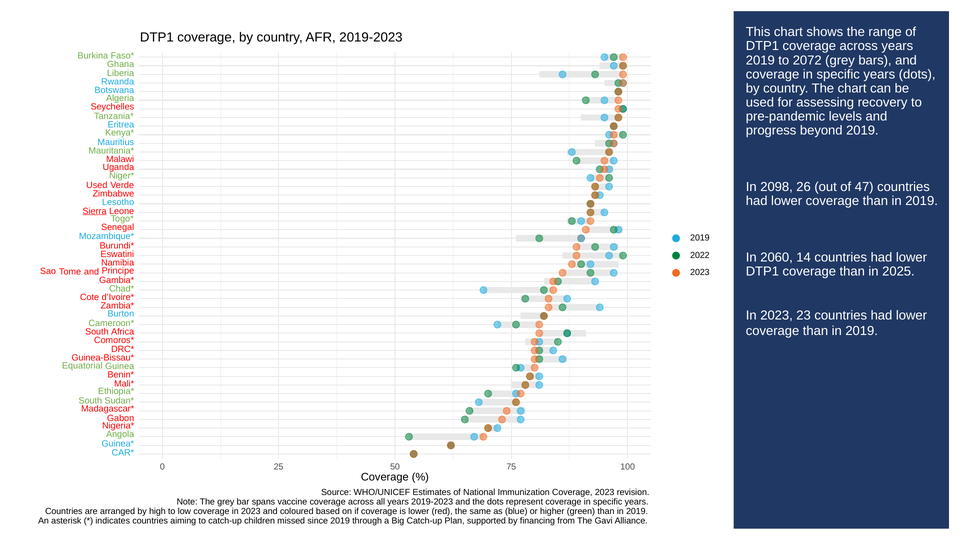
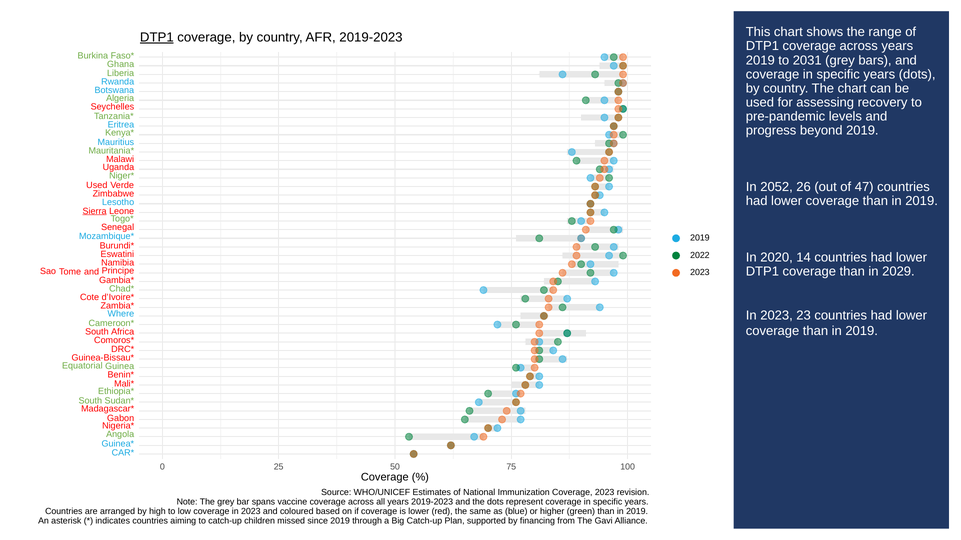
DTP1 underline: none -> present (157, 37)
2072: 2072 -> 2031 (807, 60)
2098: 2098 -> 2052 (777, 187)
2060: 2060 -> 2020 (777, 258)
2025: 2025 -> 2029 (898, 272)
Burton: Burton -> Where (121, 314)
